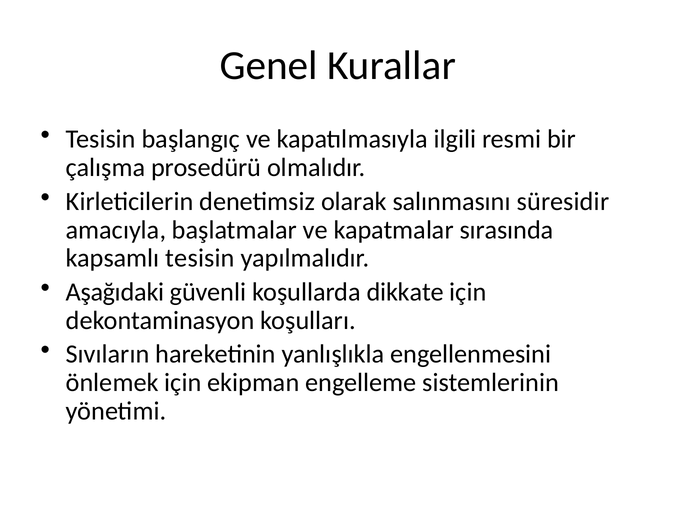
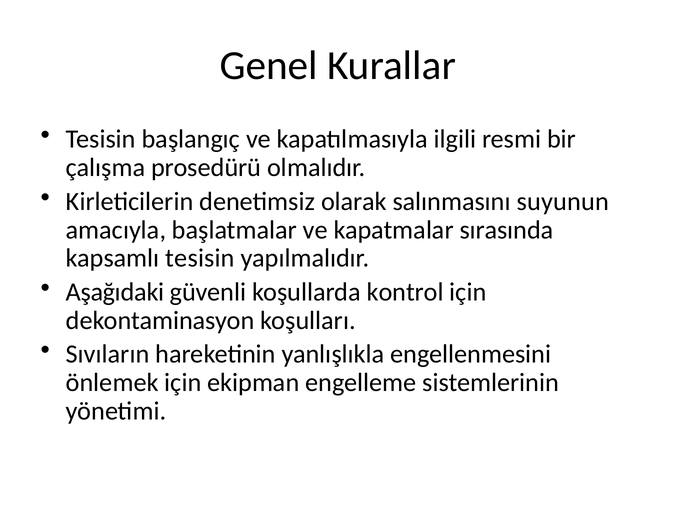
süresidir: süresidir -> suyunun (563, 201)
dikkate: dikkate -> kontrol (405, 292)
